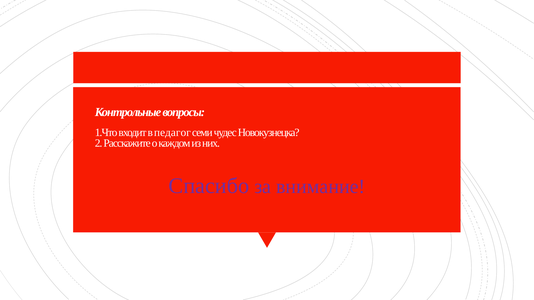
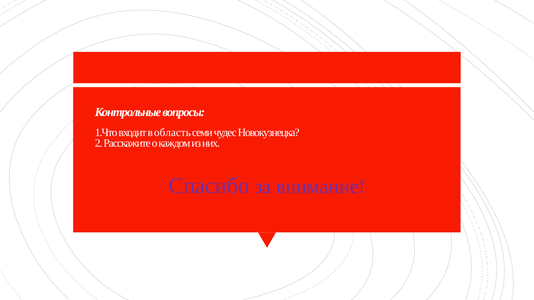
педагог: педагог -> область (172, 133)
